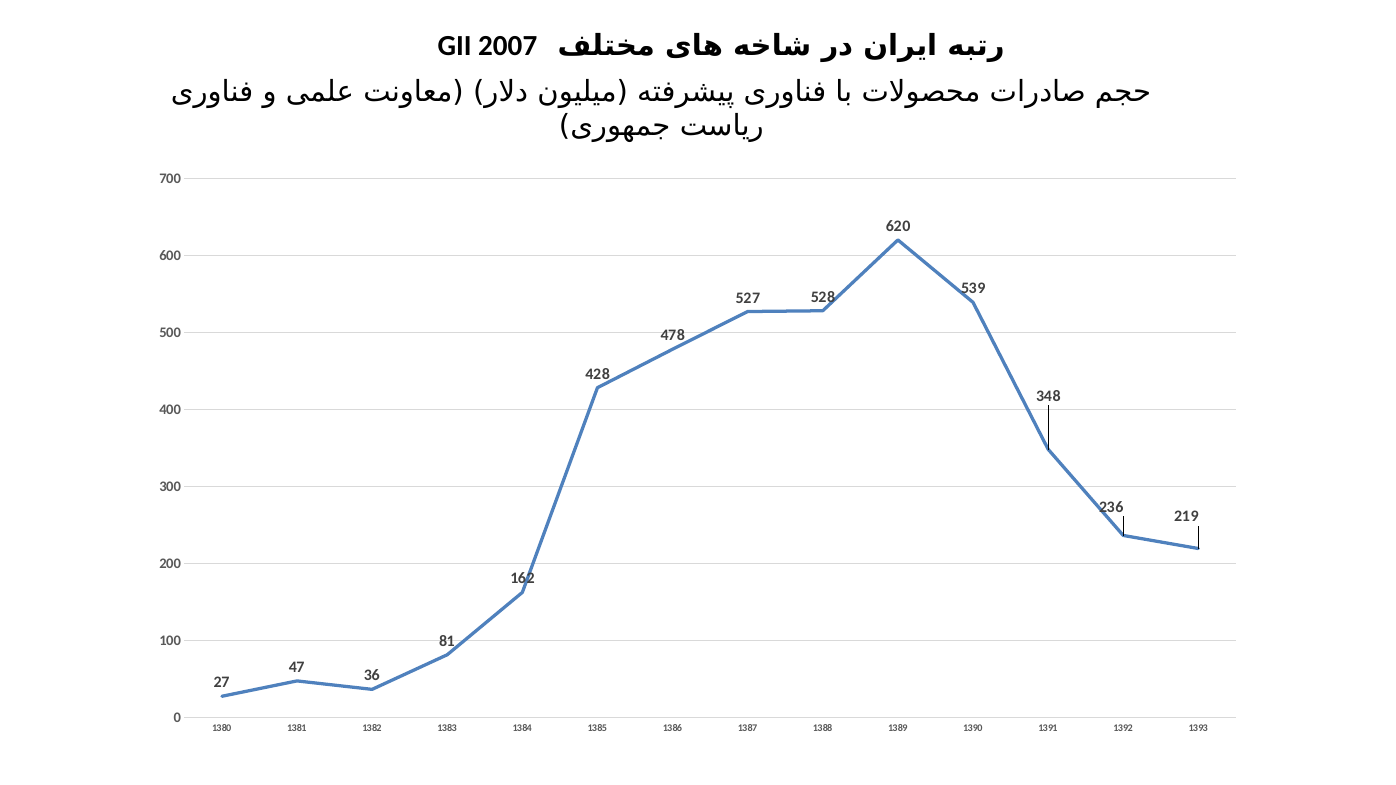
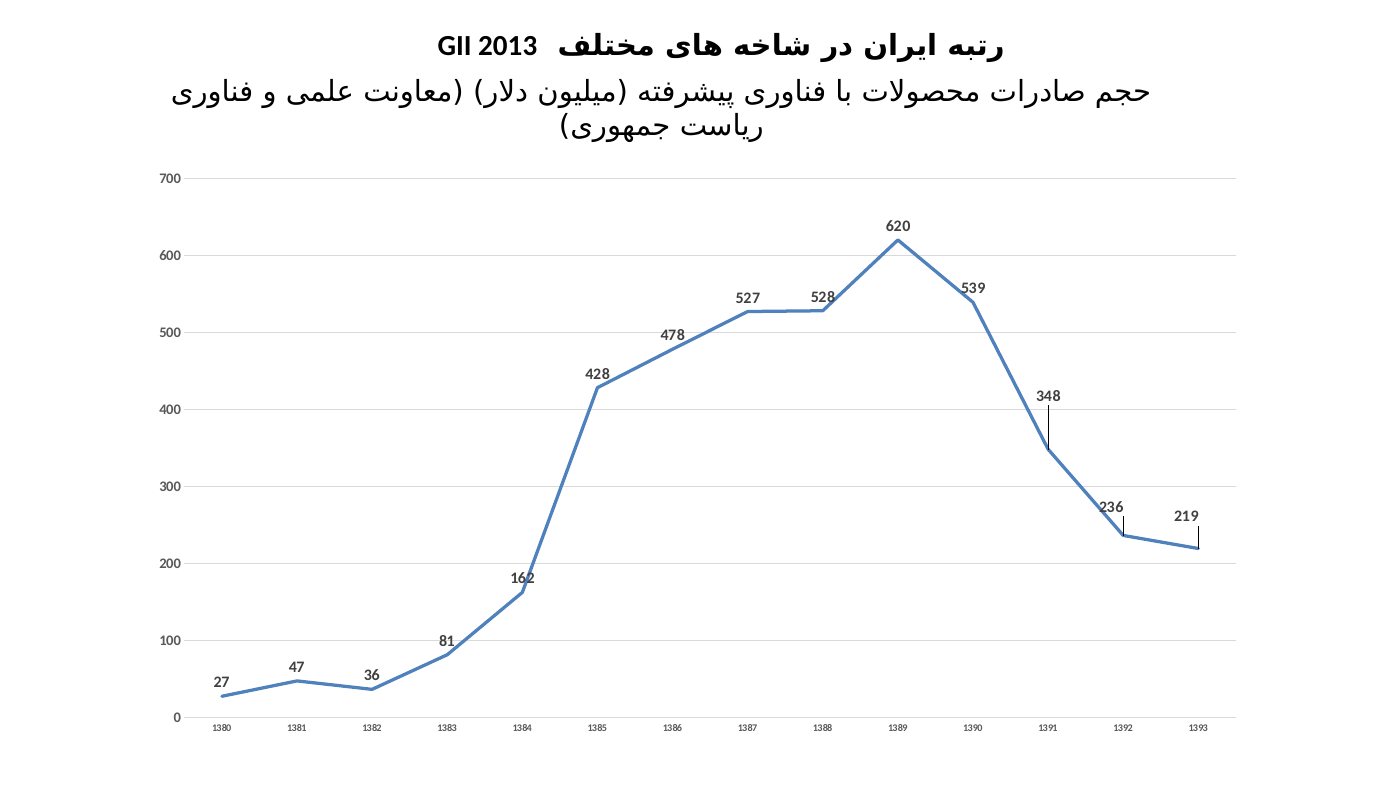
2007: 2007 -> 2013 (508, 46)
